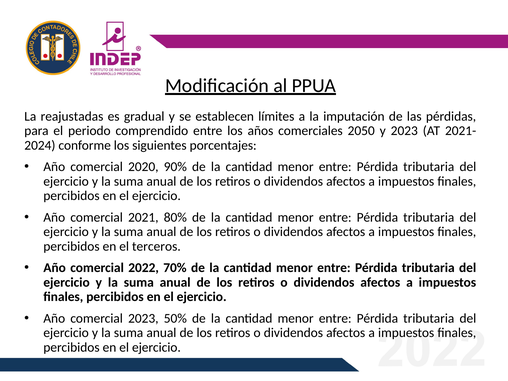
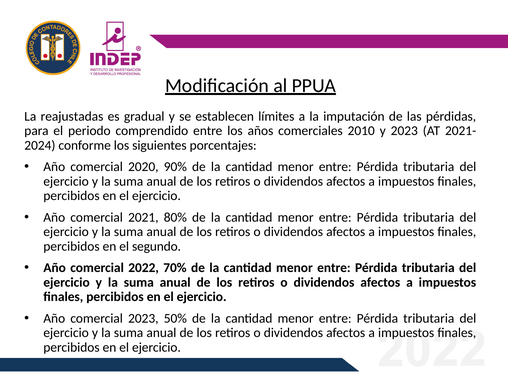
2050: 2050 -> 2010 (361, 131)
terceros: terceros -> segundo (156, 246)
